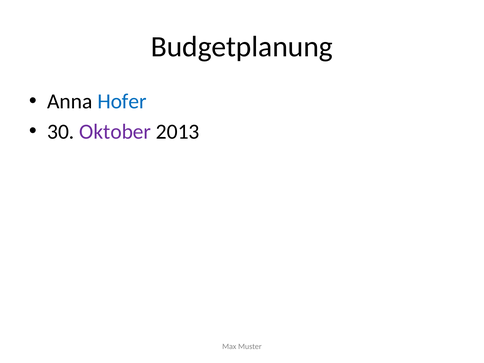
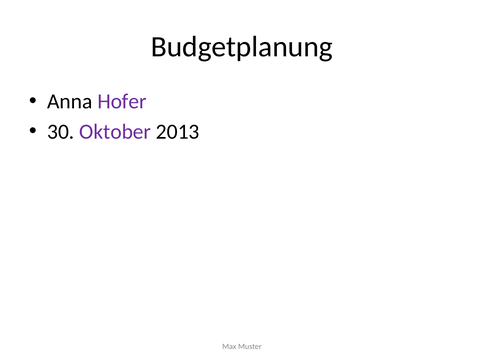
Hofer colour: blue -> purple (122, 102)
